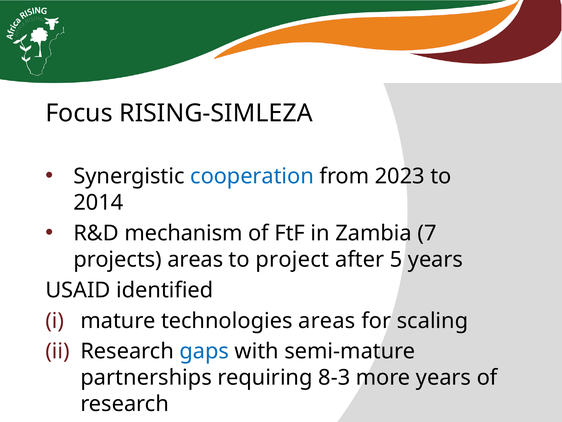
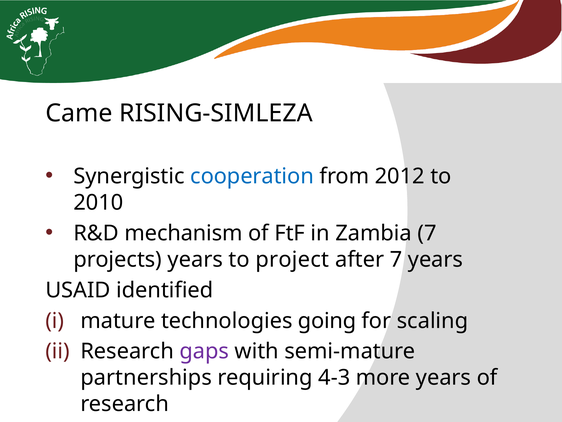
Focus: Focus -> Came (79, 113)
2023: 2023 -> 2012 (400, 176)
2014: 2014 -> 2010 (98, 202)
projects areas: areas -> years (195, 259)
after 5: 5 -> 7 (396, 259)
technologies areas: areas -> going (327, 320)
gaps colour: blue -> purple (204, 351)
8-3: 8-3 -> 4-3 (334, 377)
